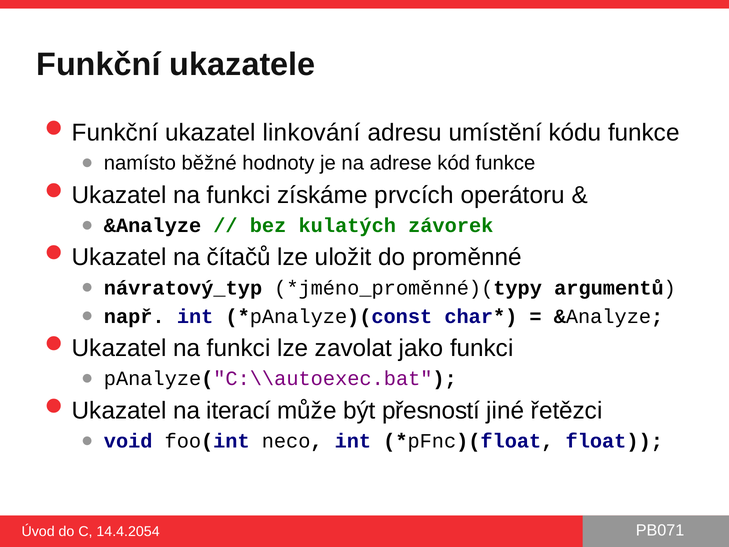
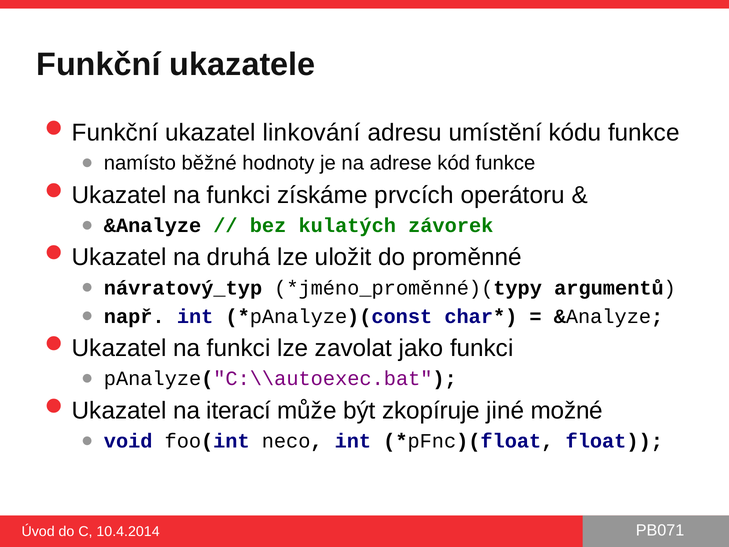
čítačů: čítačů -> druhá (239, 257)
přesností: přesností -> zkopíruje (431, 410)
řetězci: řetězci -> možné (567, 410)
14.4.2054: 14.4.2054 -> 10.4.2014 (128, 531)
